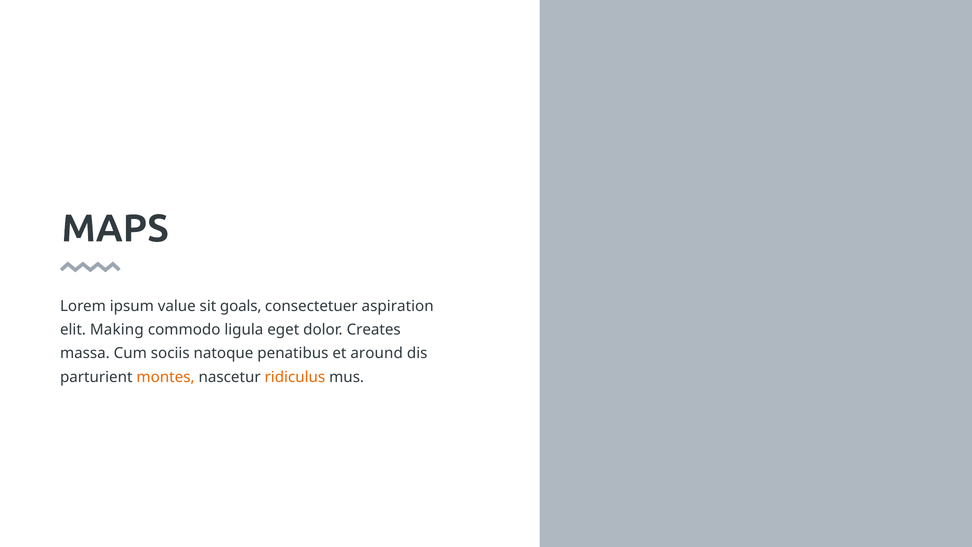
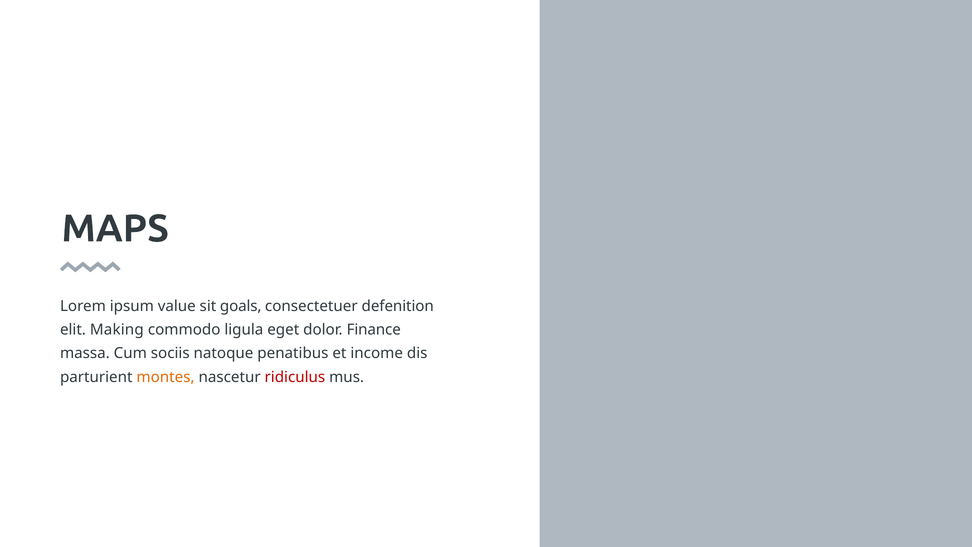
aspiration: aspiration -> defenition (398, 306)
Creates: Creates -> Finance (374, 330)
around: around -> income (377, 353)
ridiculus colour: orange -> red (295, 377)
